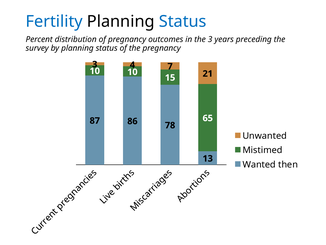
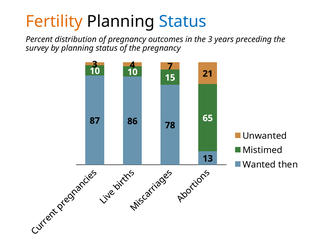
Fertility colour: blue -> orange (54, 21)
